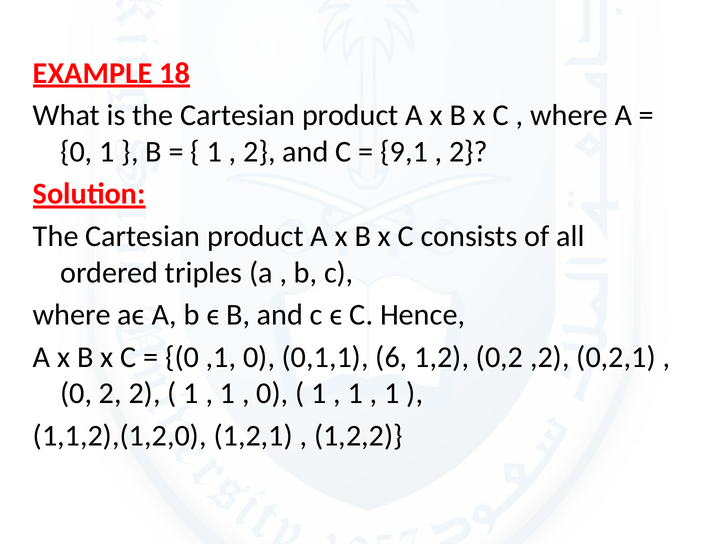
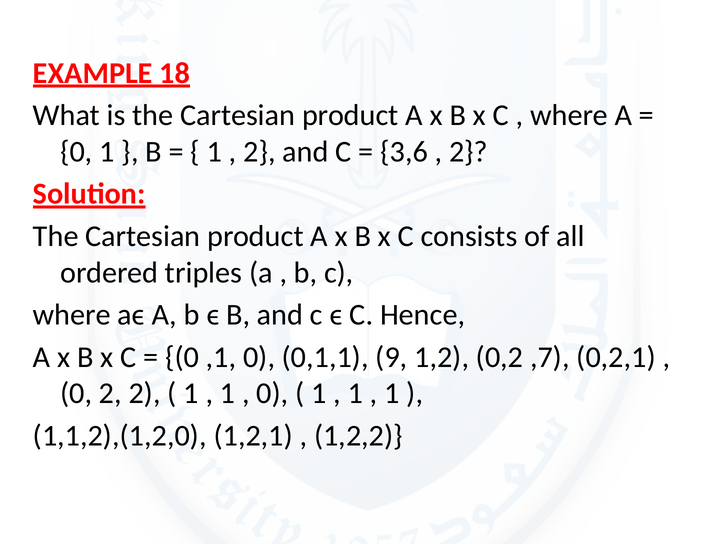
9,1: 9,1 -> 3,6 (404, 152)
6: 6 -> 9 (392, 358)
,2: ,2 -> ,7 (550, 358)
